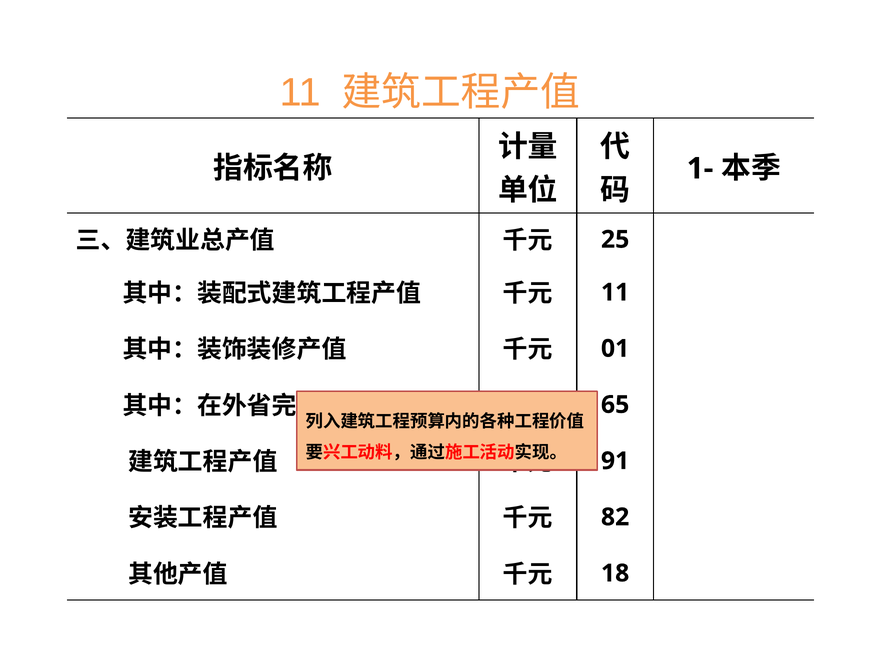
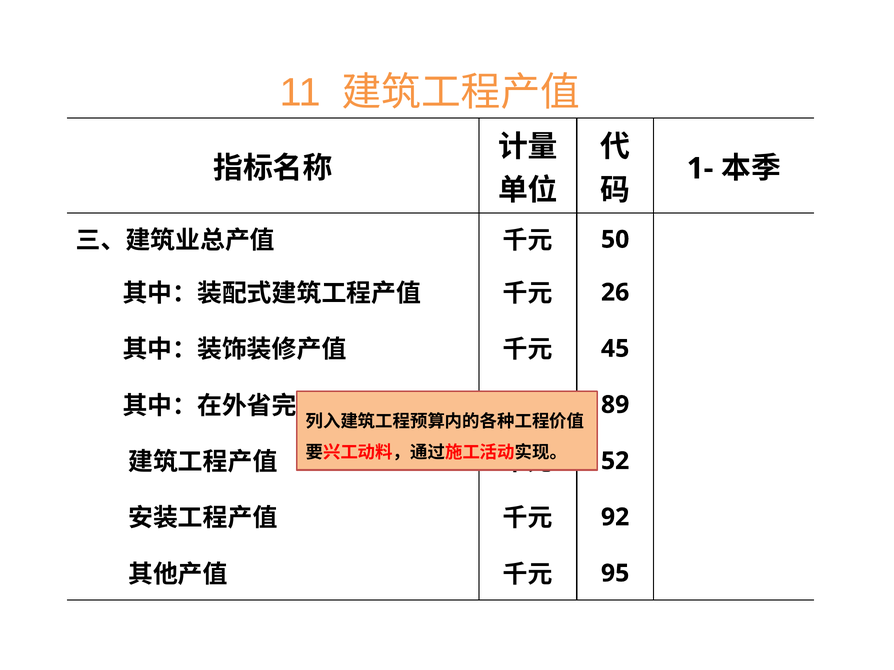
25: 25 -> 50 (615, 240)
11: 11 -> 26 (615, 293)
01: 01 -> 45 (615, 349)
65: 65 -> 89 (615, 405)
91: 91 -> 52 (615, 461)
82: 82 -> 92 (615, 517)
18: 18 -> 95 (615, 574)
